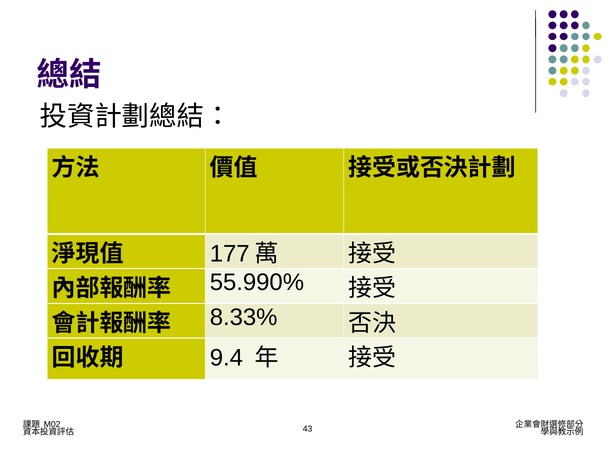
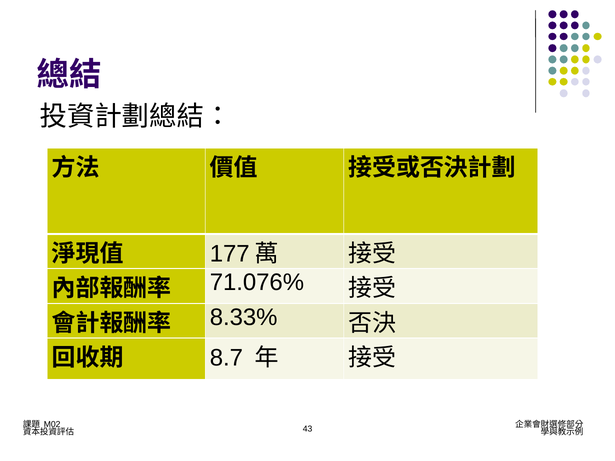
55.990%: 55.990% -> 71.076% (257, 282)
9.4: 9.4 -> 8.7 (226, 358)
